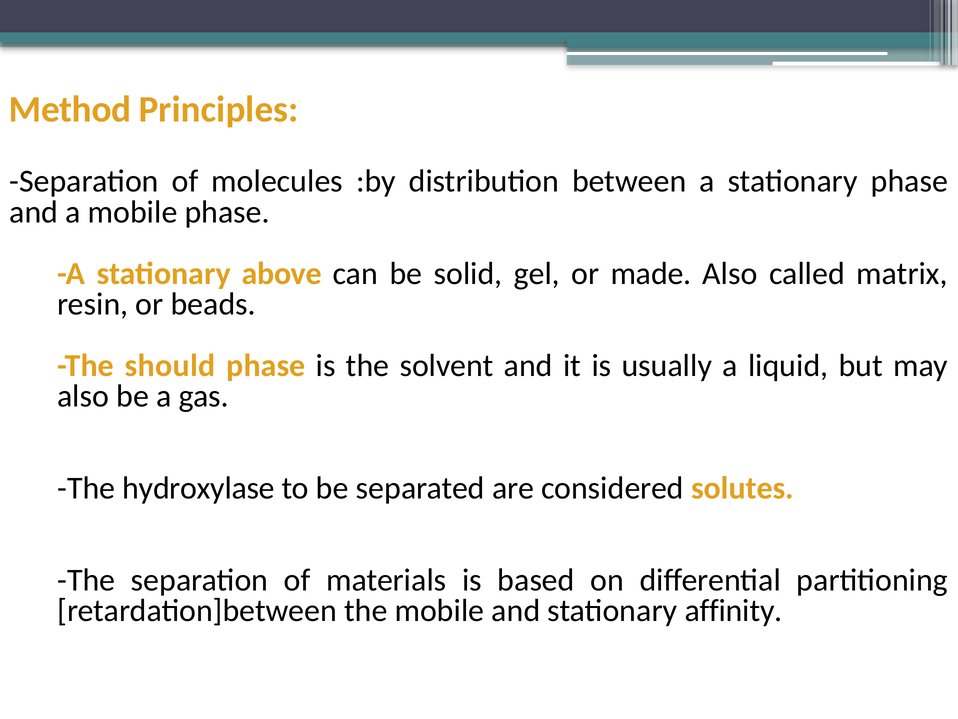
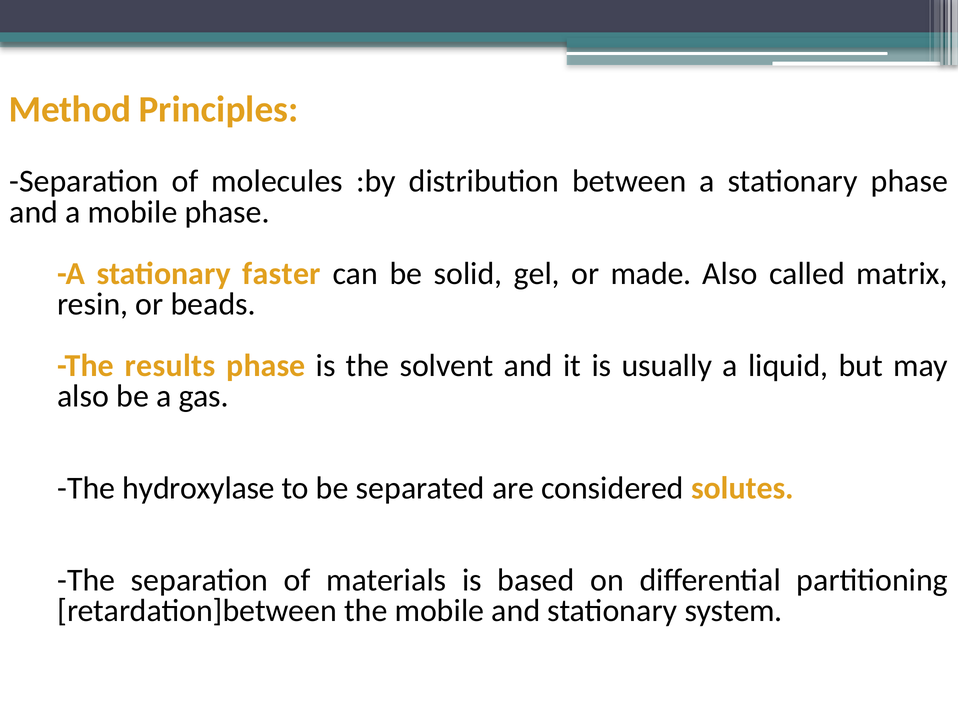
above: above -> faster (281, 273)
should: should -> results (170, 365)
affinity: affinity -> system (733, 610)
